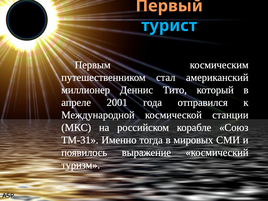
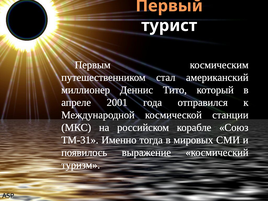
турист colour: light blue -> white (169, 26)
